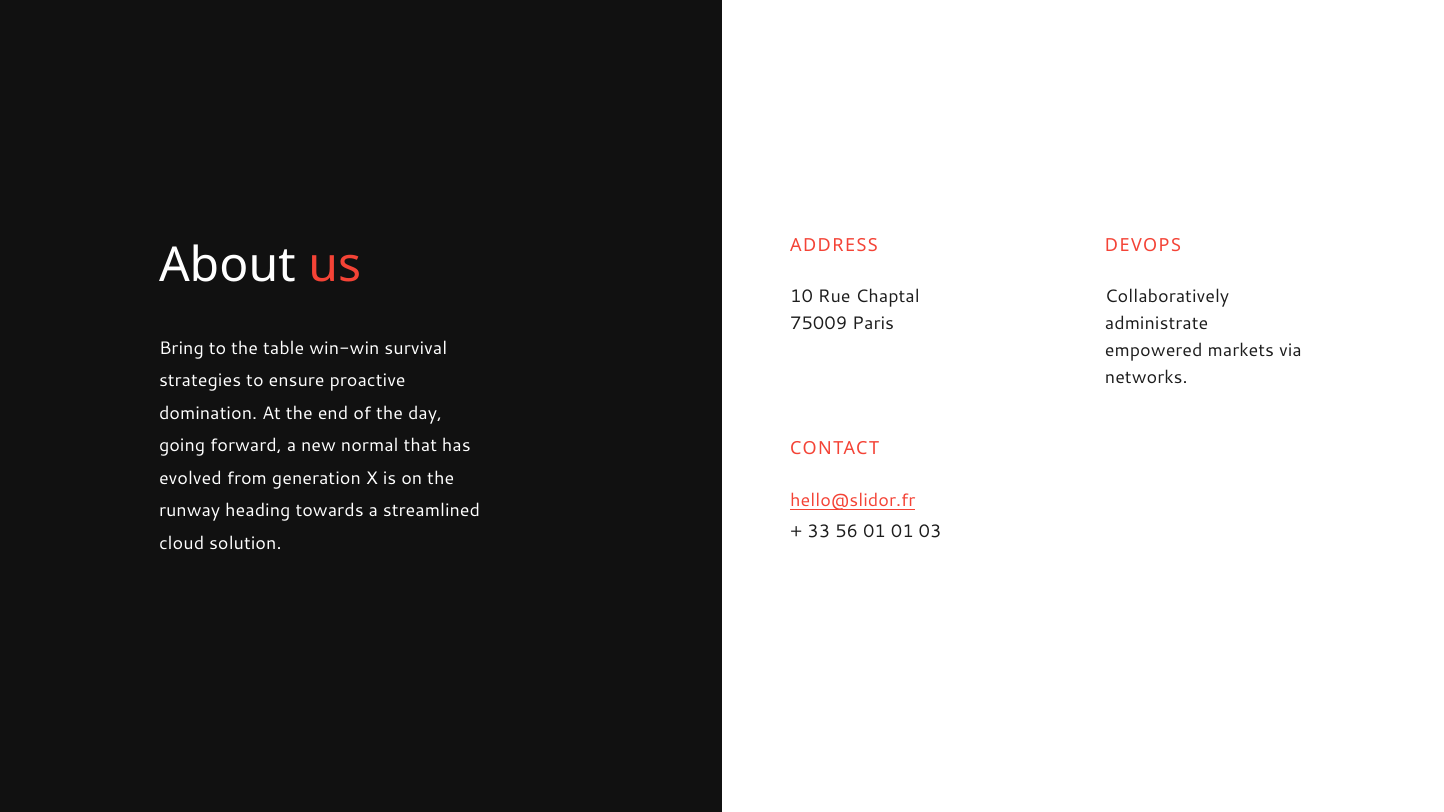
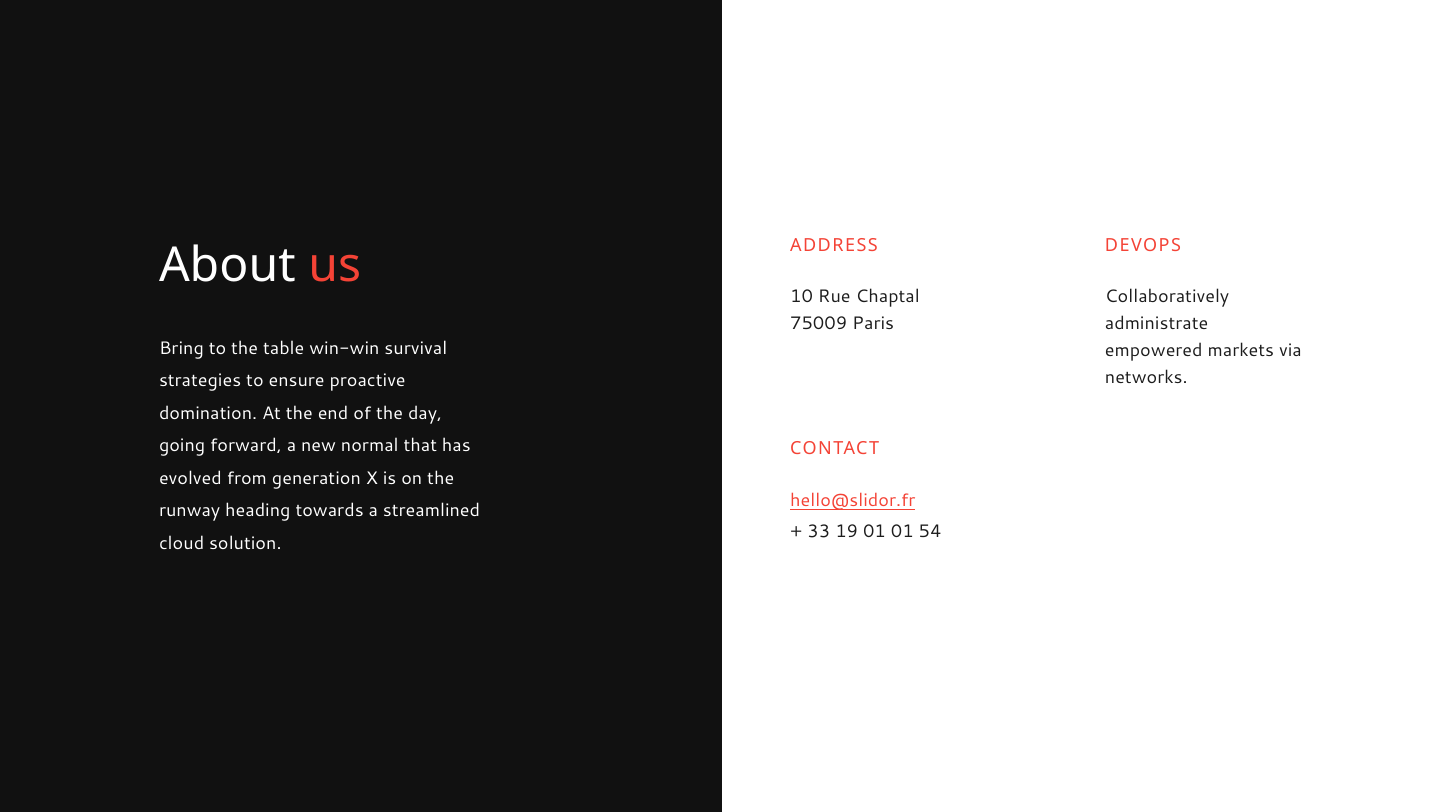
56: 56 -> 19 (847, 531)
03: 03 -> 54 (930, 531)
